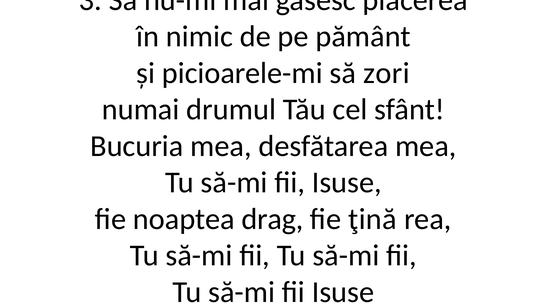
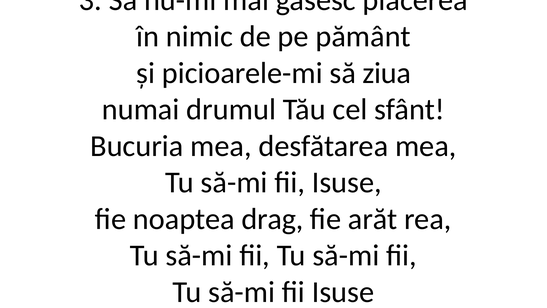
zori: zori -> ziua (387, 73)
ţină: ţină -> arăt (373, 219)
